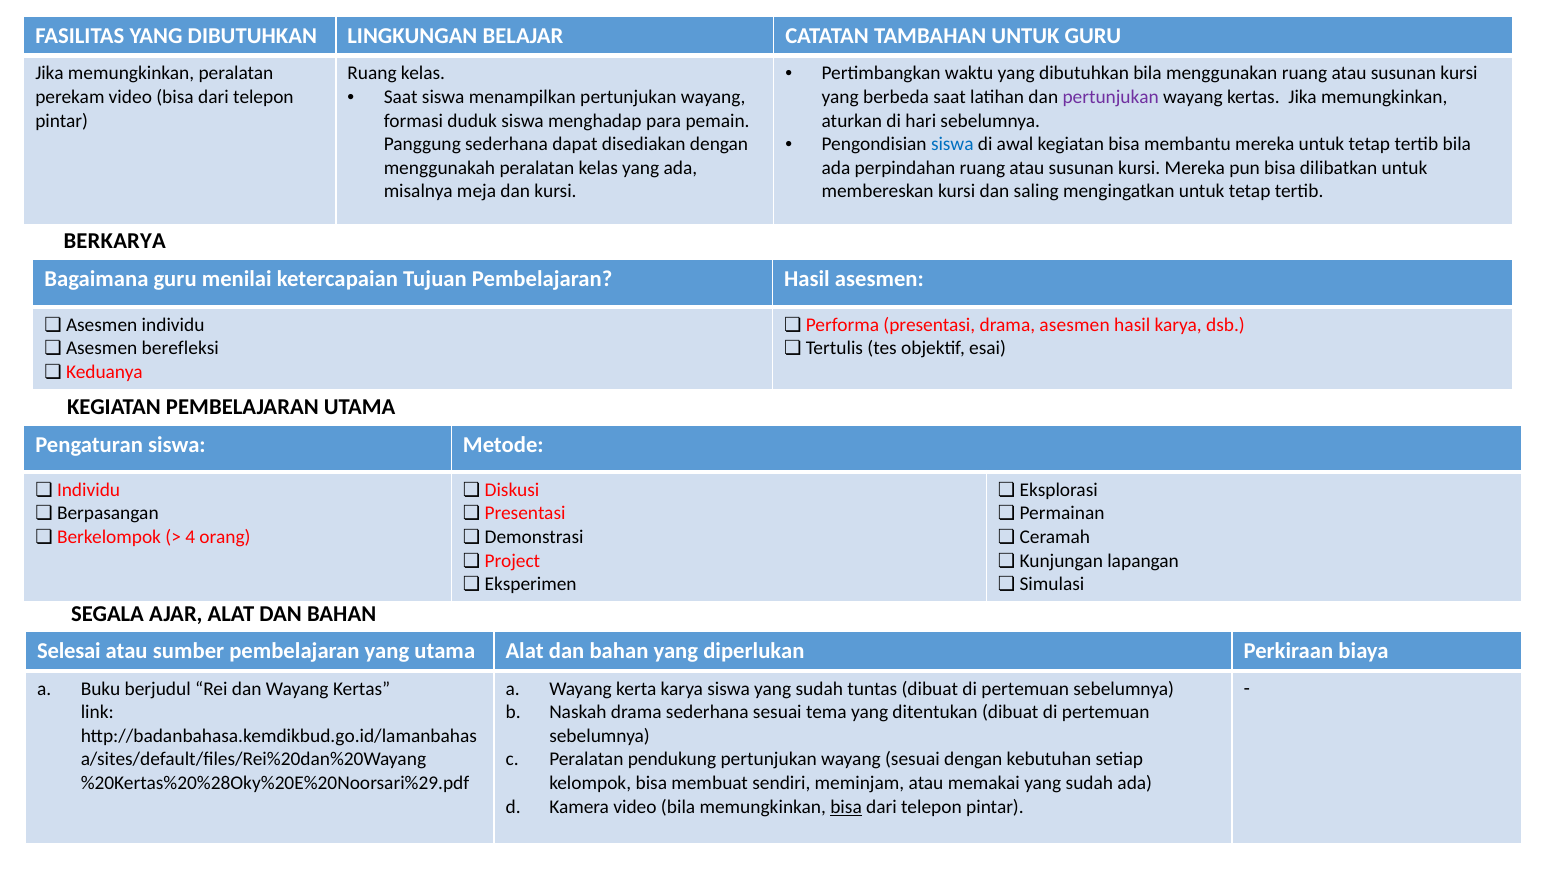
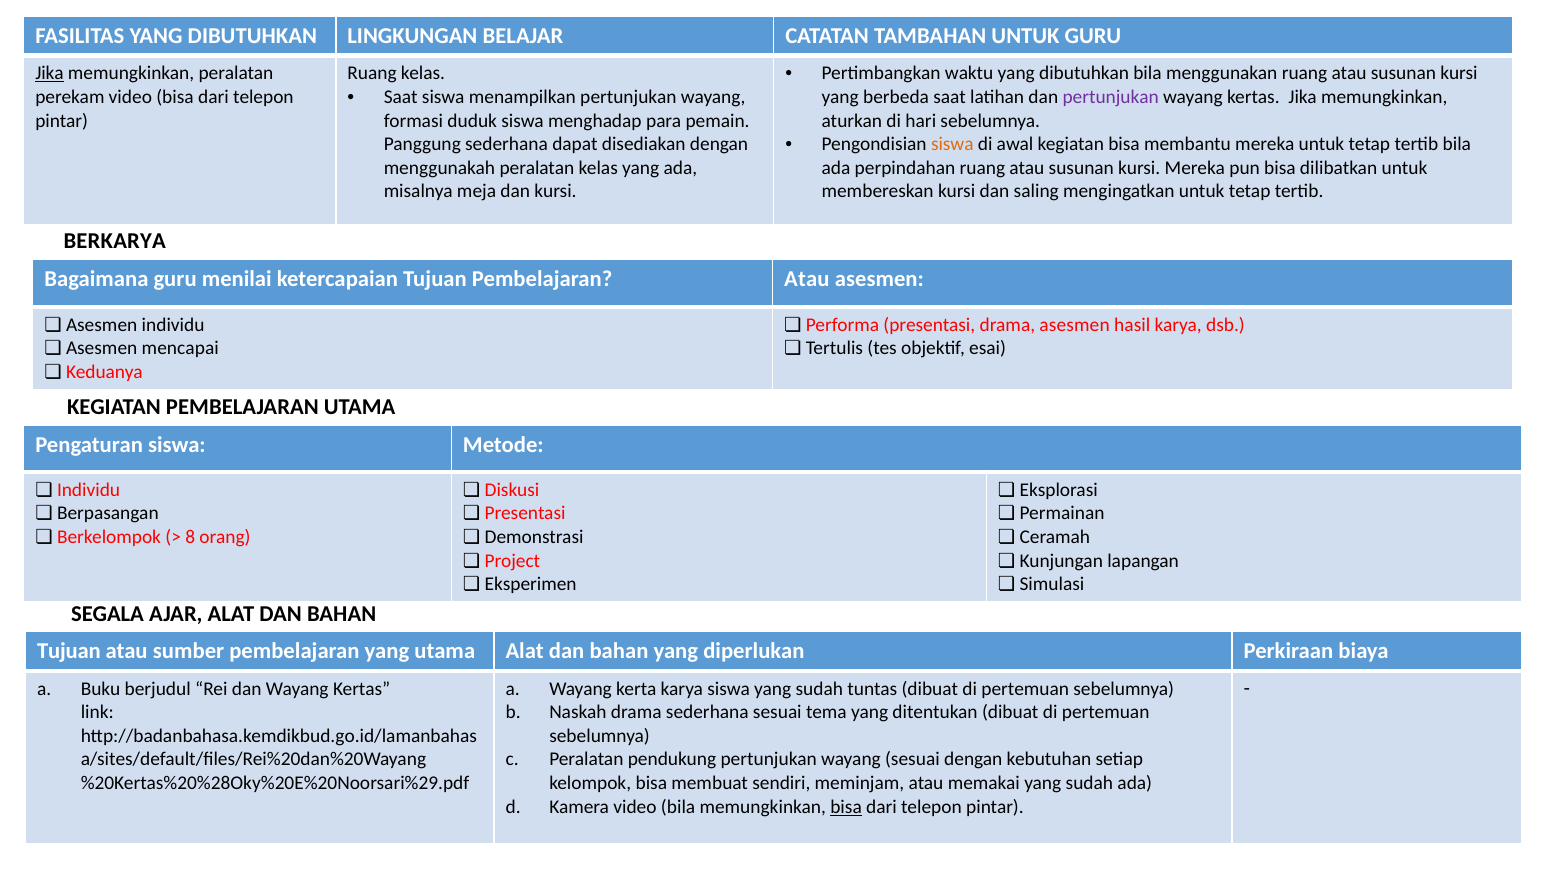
Jika underline: none -> present (49, 73)
siswa colour: blue -> orange (952, 144)
Pembelajaran Hasil: Hasil -> Atau (807, 280)
berefleksi: berefleksi -> mencapai (180, 349)
4: 4 -> 8 (190, 538)
Selesai: Selesai -> Tujuan (69, 652)
